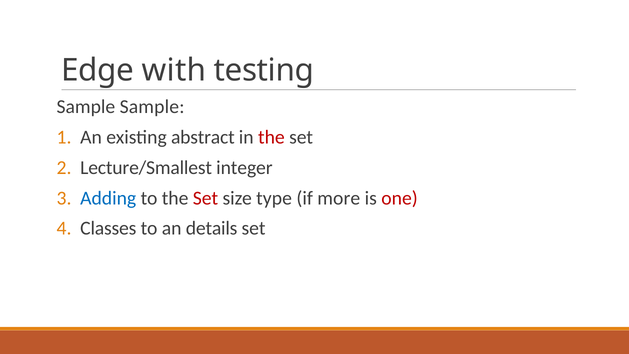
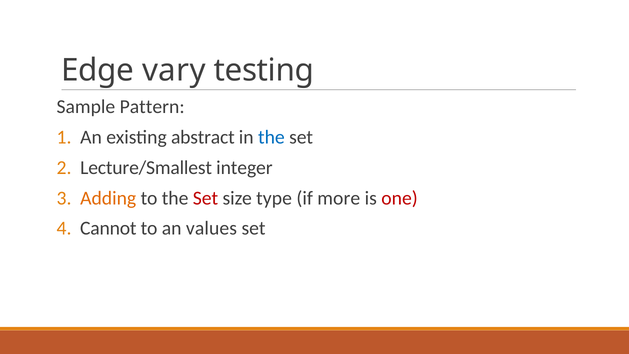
with: with -> vary (174, 70)
Sample Sample: Sample -> Pattern (152, 107)
the colour: red -> blue (271, 137)
Adding colour: blue -> orange (108, 198)
Classes: Classes -> Cannot (108, 228)
details: details -> values (211, 228)
